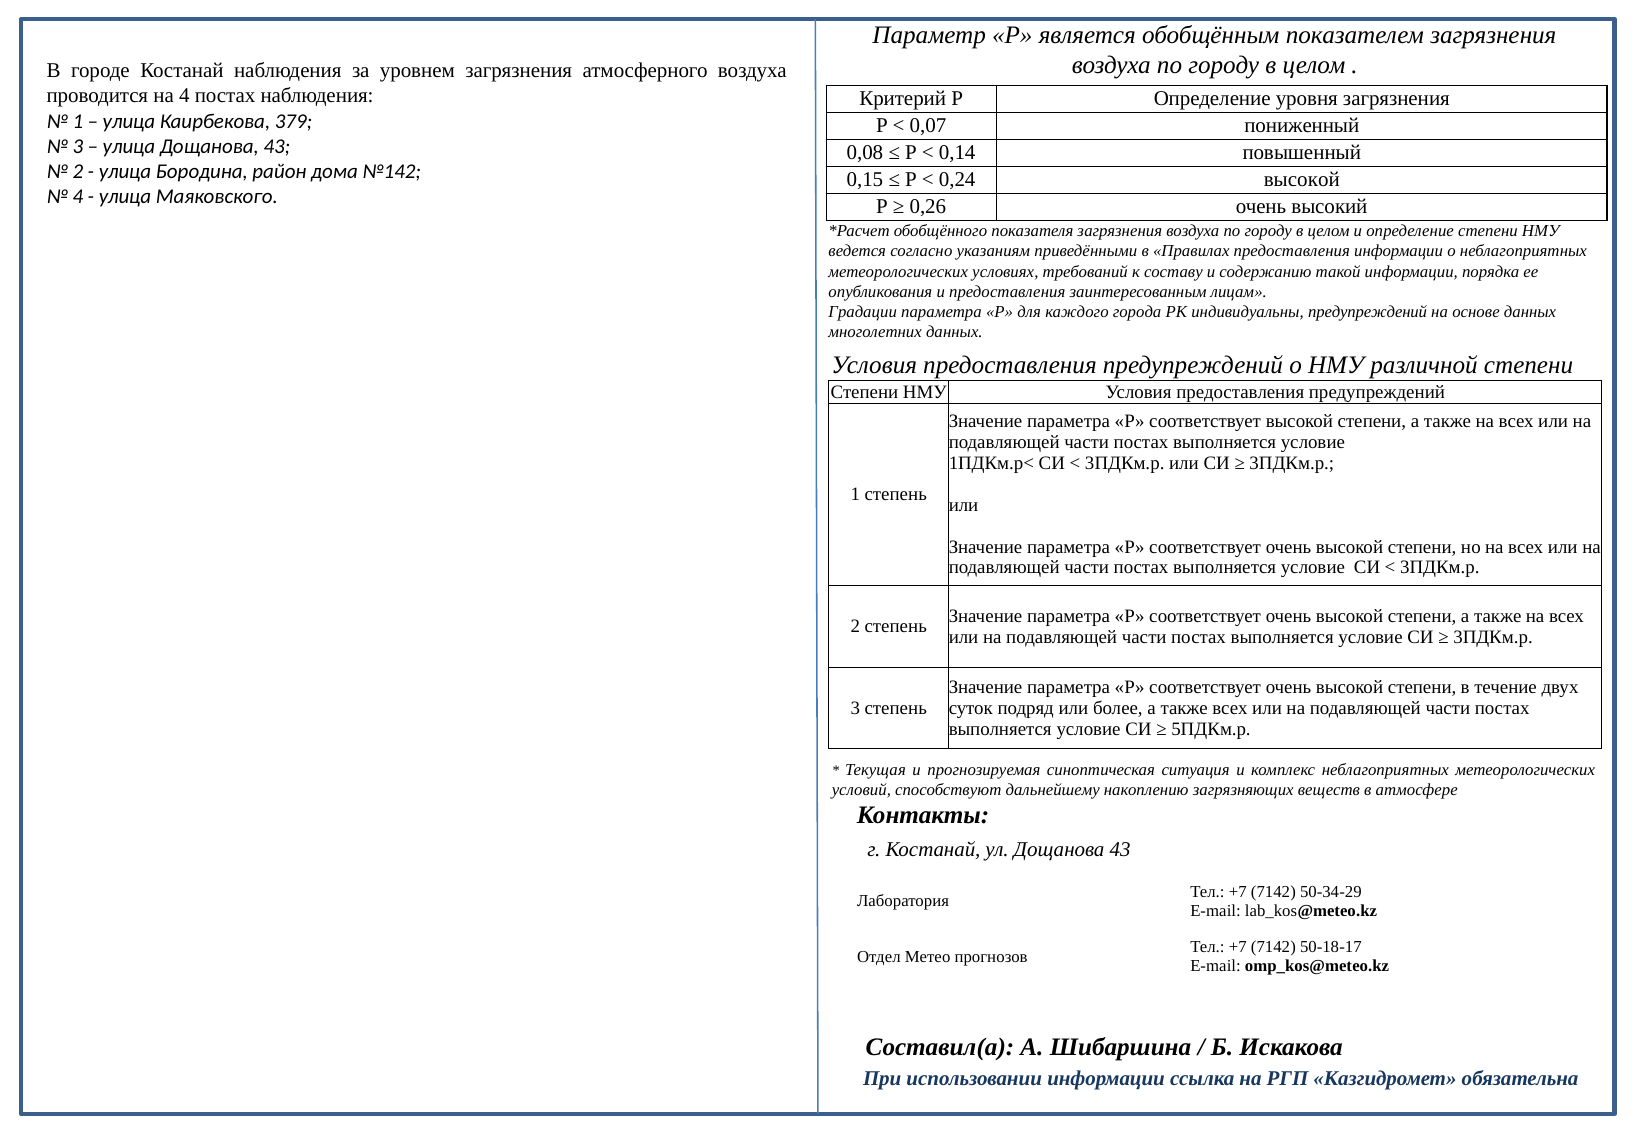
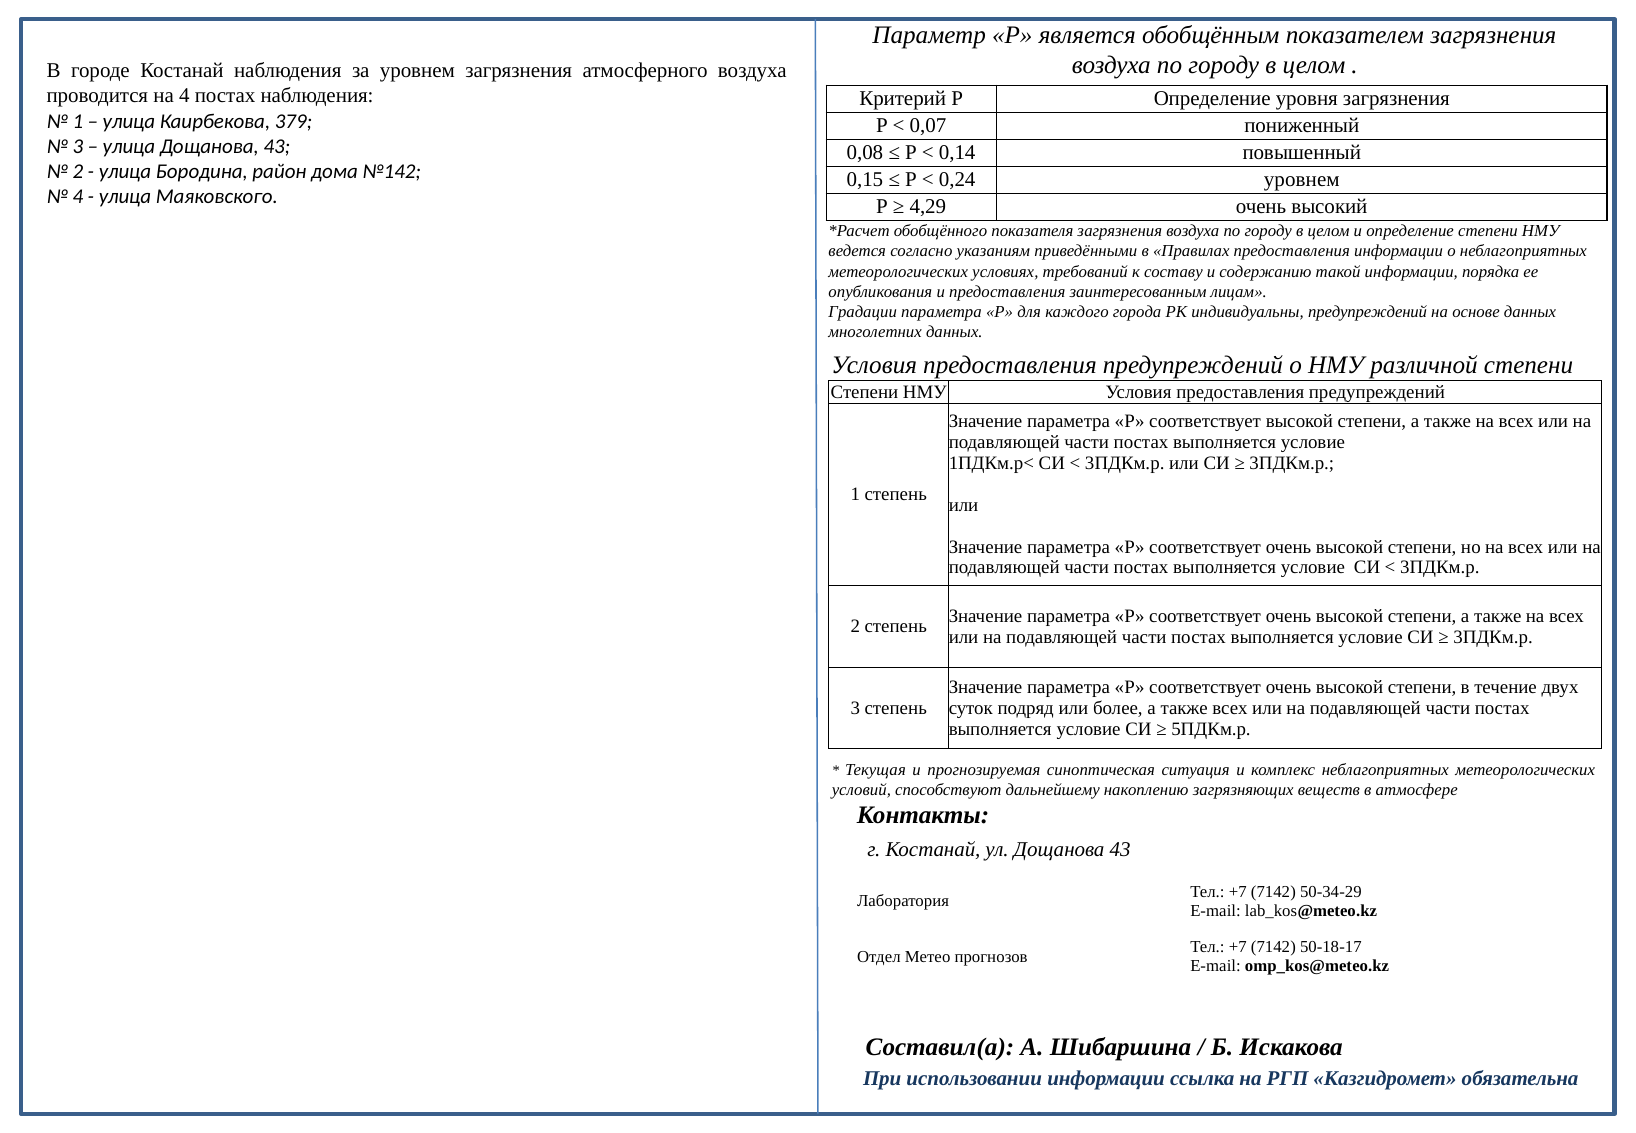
0,24 высокой: высокой -> уровнем (1302, 179)
0,26: 0,26 -> 4,29 (928, 206)
